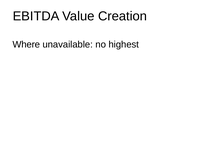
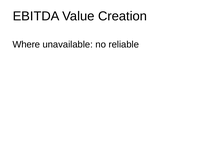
highest: highest -> reliable (124, 44)
